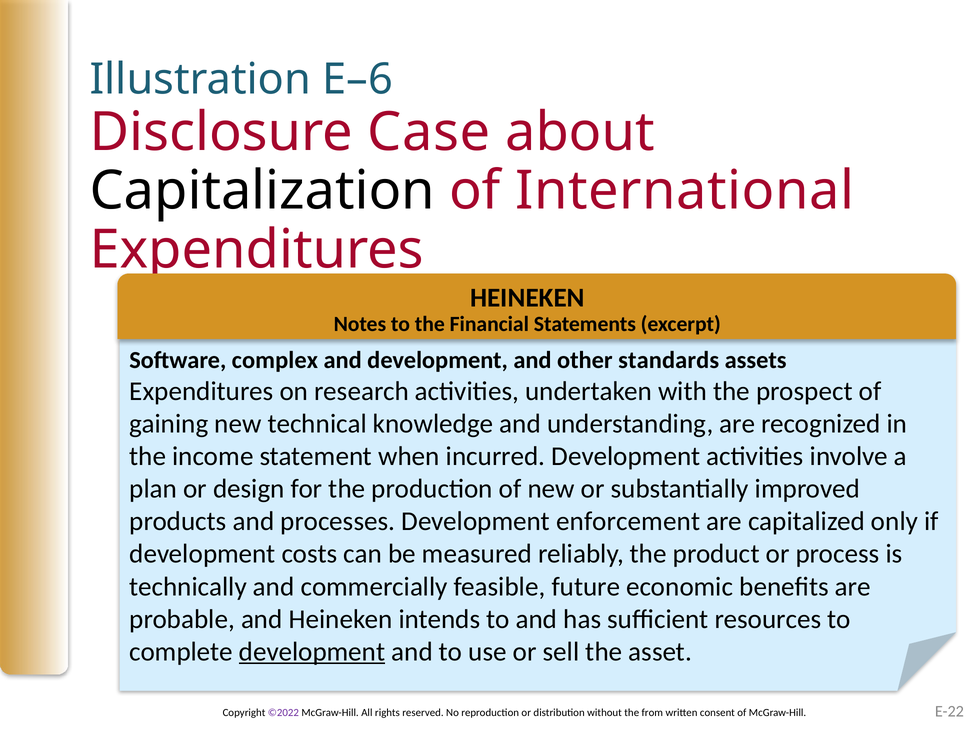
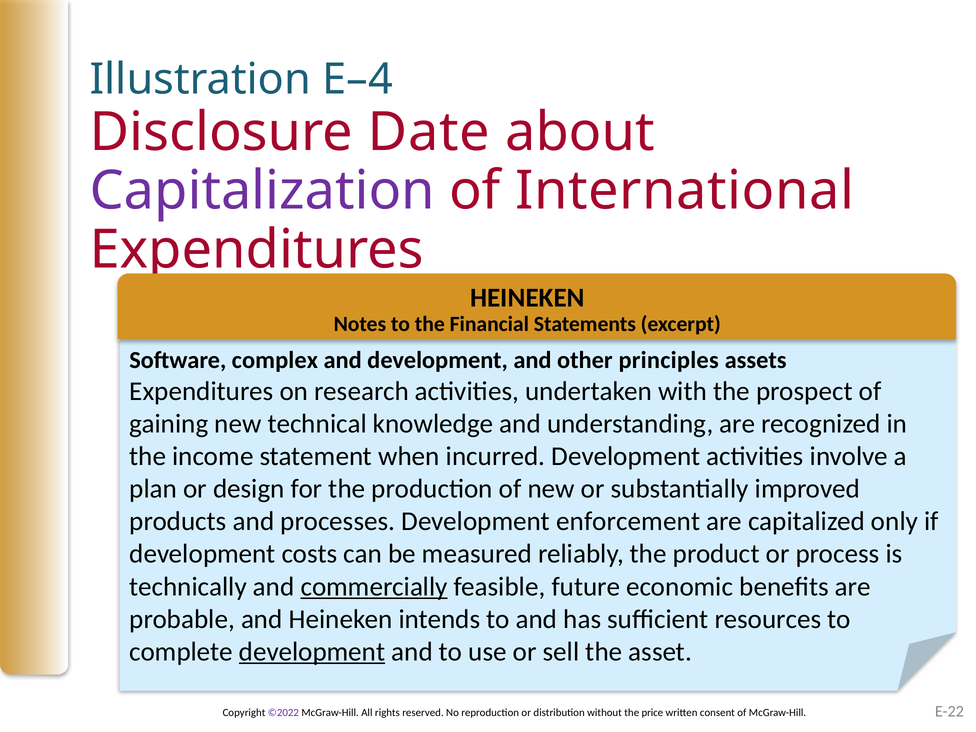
E–6: E–6 -> E–4 (358, 79)
Case: Case -> Date (429, 133)
Capitalization colour: black -> purple (262, 191)
standards: standards -> principles (669, 360)
commercially underline: none -> present (374, 587)
from: from -> price (652, 713)
